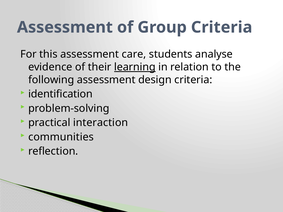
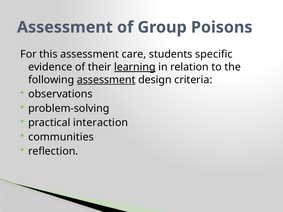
Group Criteria: Criteria -> Poisons (222, 27)
analyse: analyse -> specific (214, 54)
assessment underline: none -> present (106, 80)
identification: identification -> observations (60, 94)
